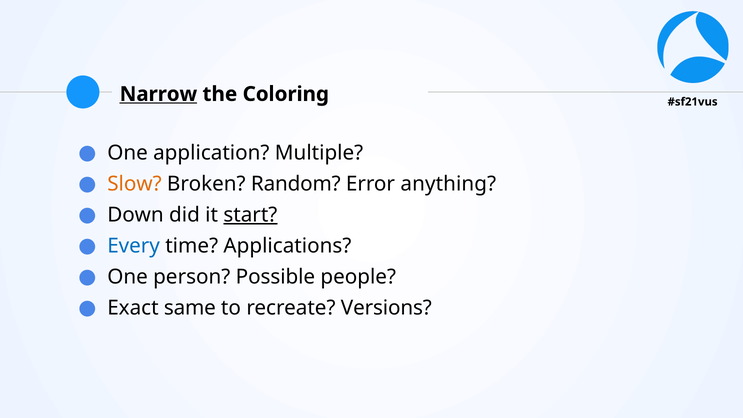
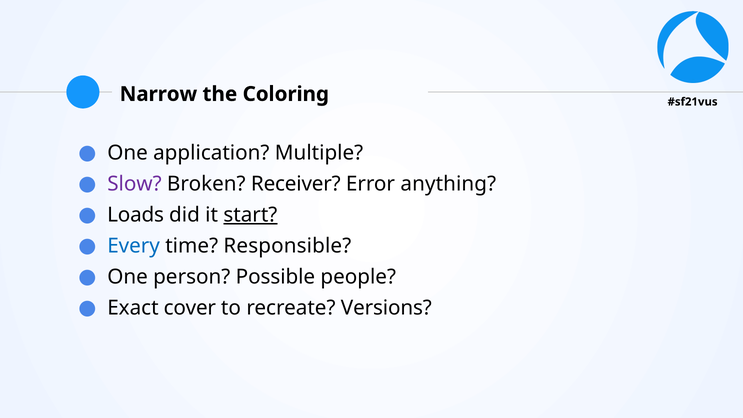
Narrow underline: present -> none (158, 94)
Slow colour: orange -> purple (134, 184)
Random: Random -> Receiver (296, 184)
Down: Down -> Loads (136, 215)
Applications: Applications -> Responsible (287, 246)
same: same -> cover (190, 308)
